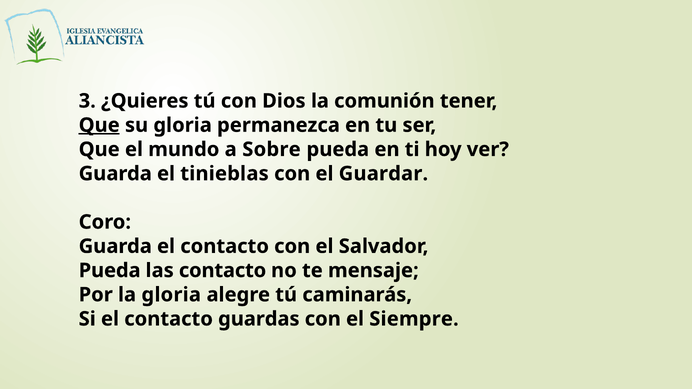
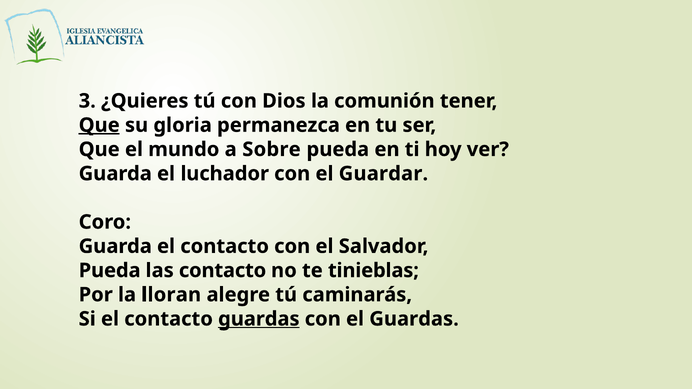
tinieblas: tinieblas -> luchador (225, 174)
mensaje: mensaje -> tinieblas (373, 271)
la gloria: gloria -> lloran (171, 295)
guardas underline: none -> present (259, 319)
el Siempre: Siempre -> Guardas (414, 319)
